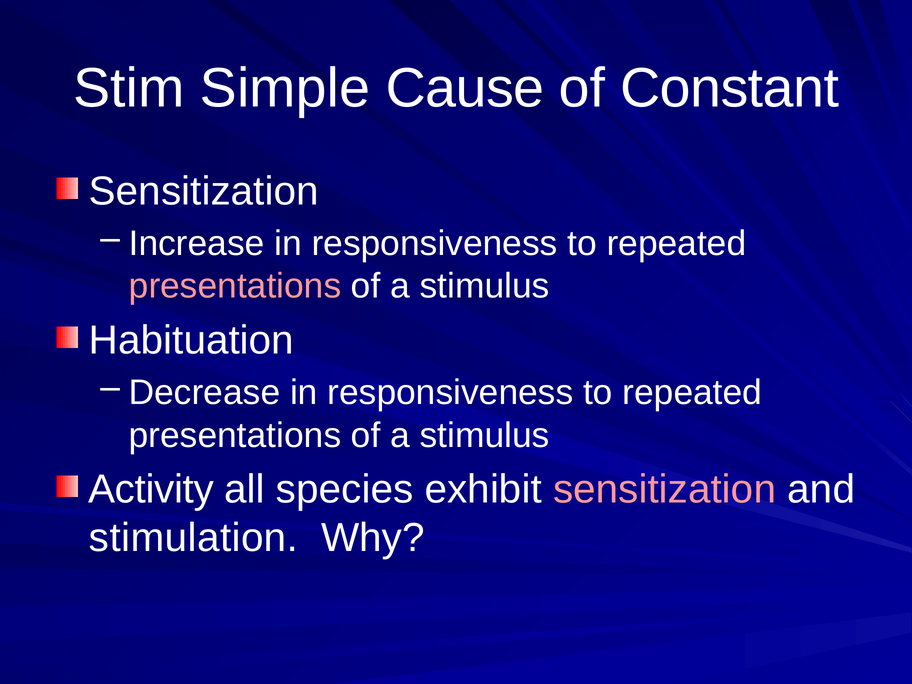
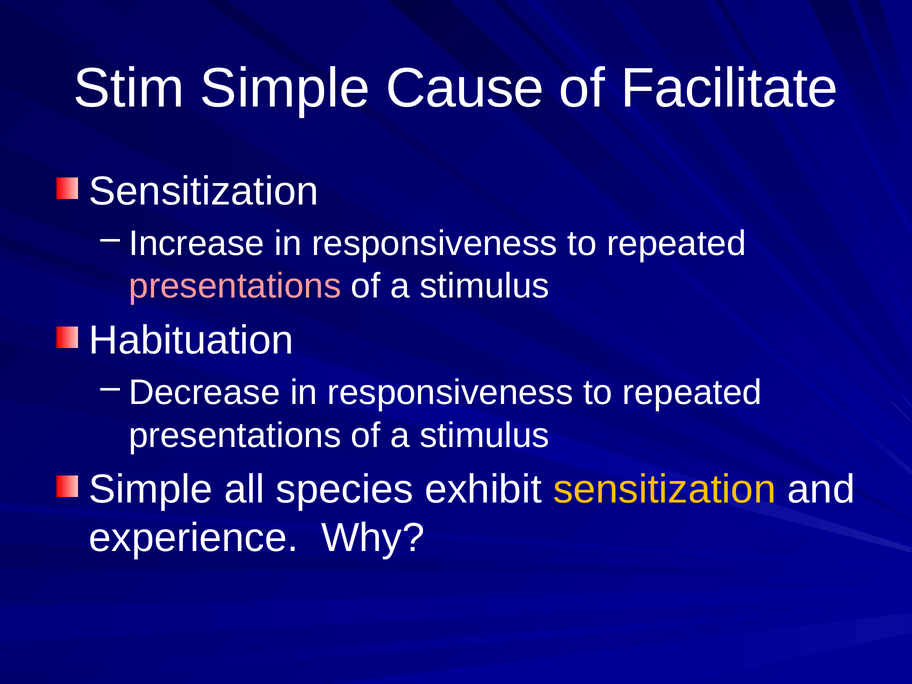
Constant: Constant -> Facilitate (730, 89)
Activity: Activity -> Simple (151, 489)
sensitization colour: pink -> yellow (665, 489)
stimulation: stimulation -> experience (194, 538)
